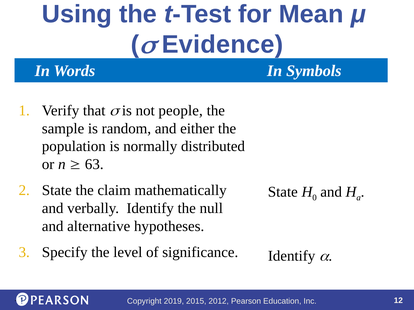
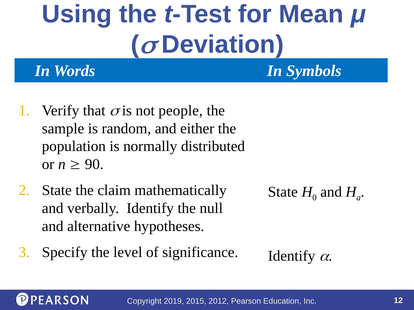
Evidence: Evidence -> Deviation (223, 45)
63: 63 -> 90 (94, 165)
